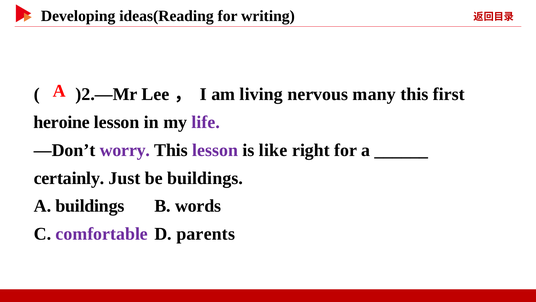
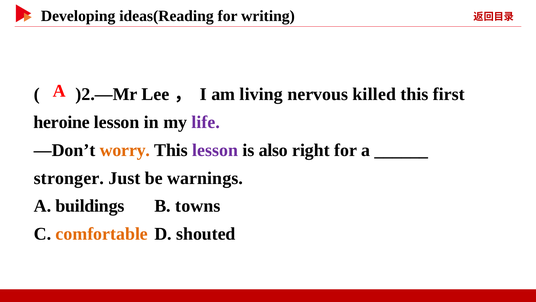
many: many -> killed (374, 94)
worry colour: purple -> orange (125, 150)
like: like -> also (273, 150)
certainly: certainly -> stronger (69, 178)
be buildings: buildings -> warnings (205, 178)
words: words -> towns (198, 206)
comfortable colour: purple -> orange (102, 234)
parents: parents -> shouted (206, 234)
